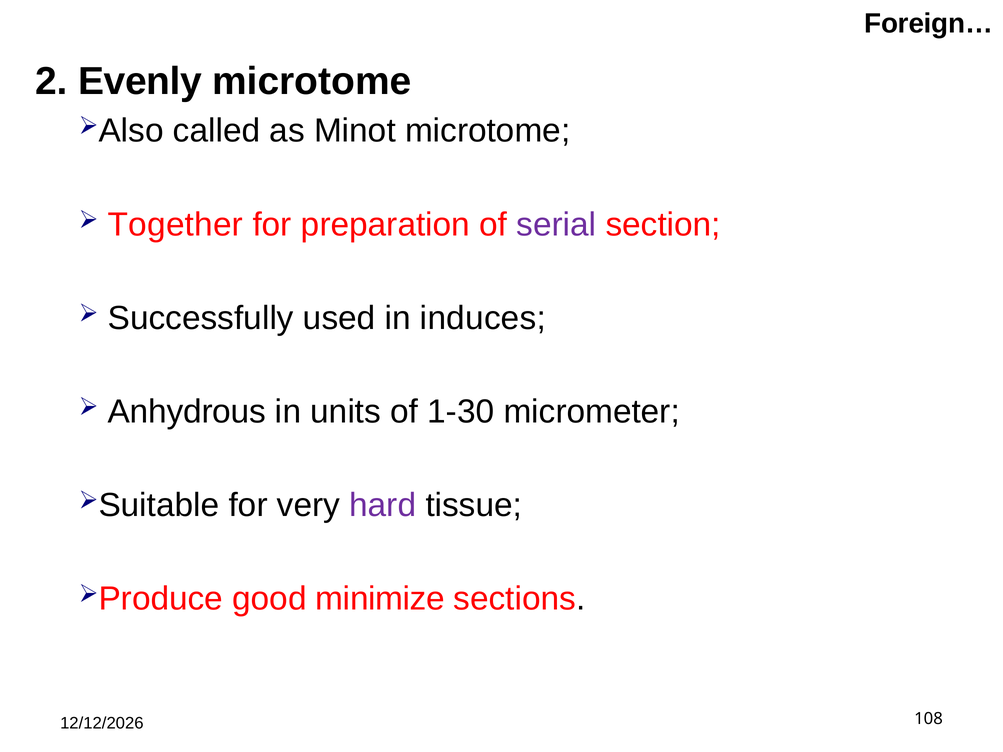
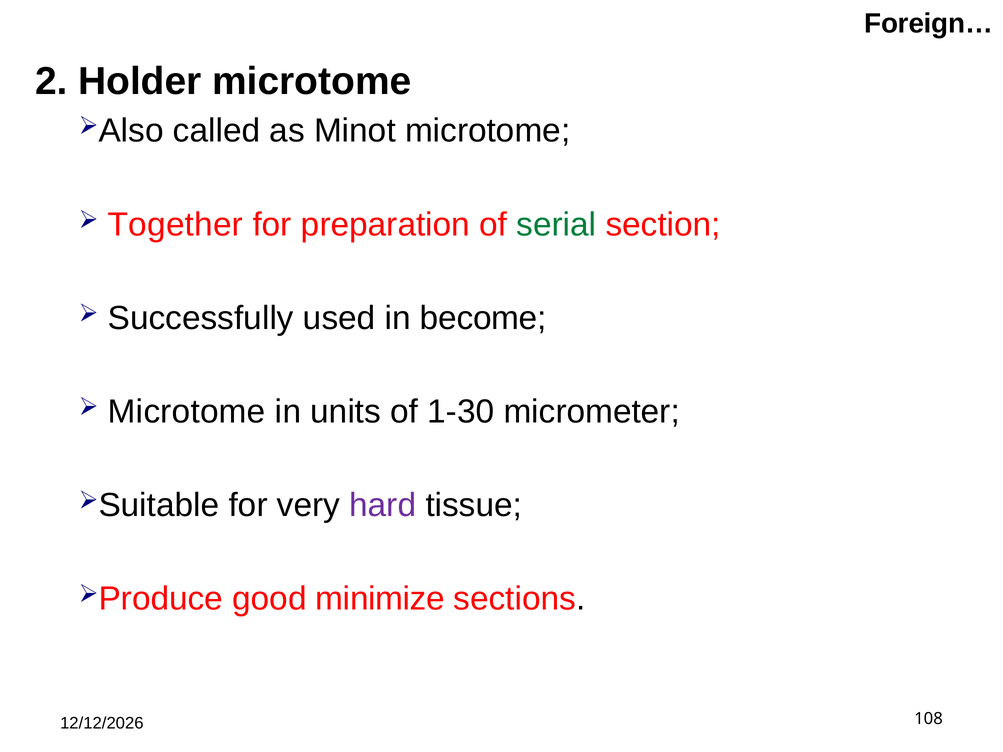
Evenly: Evenly -> Holder (140, 81)
serial colour: purple -> green (556, 225)
induces: induces -> become (483, 318)
Anhydrous: Anhydrous -> Microtome (187, 412)
